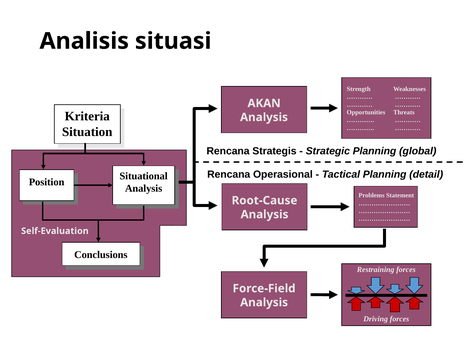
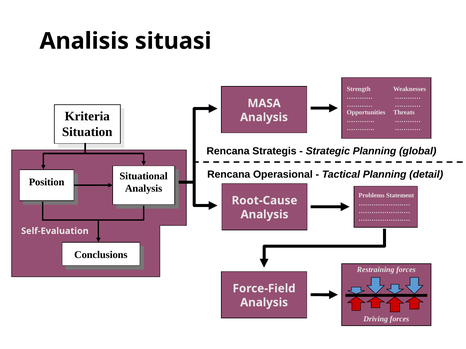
AKAN: AKAN -> MASA (264, 103)
